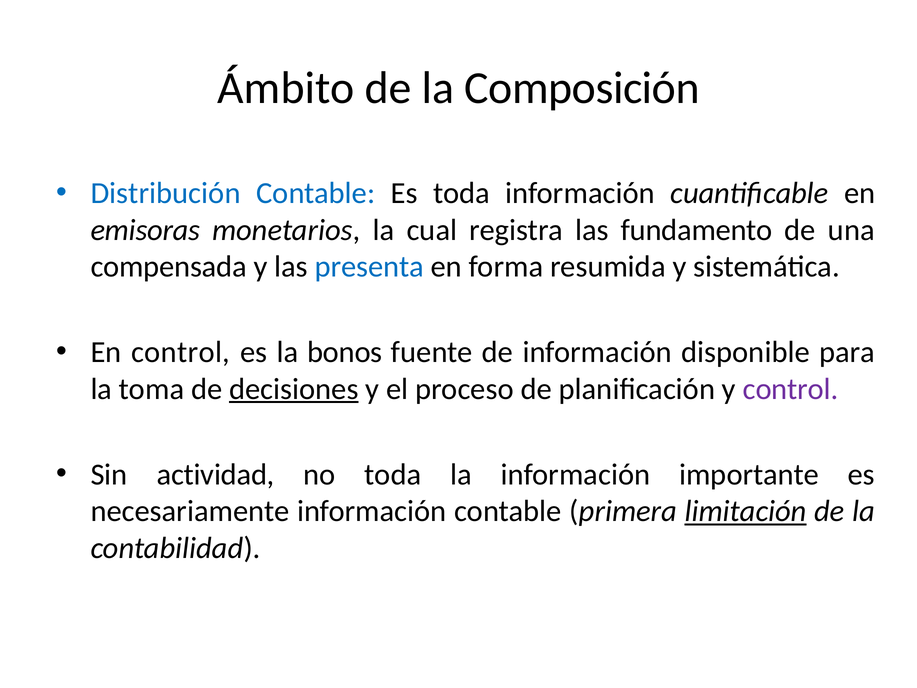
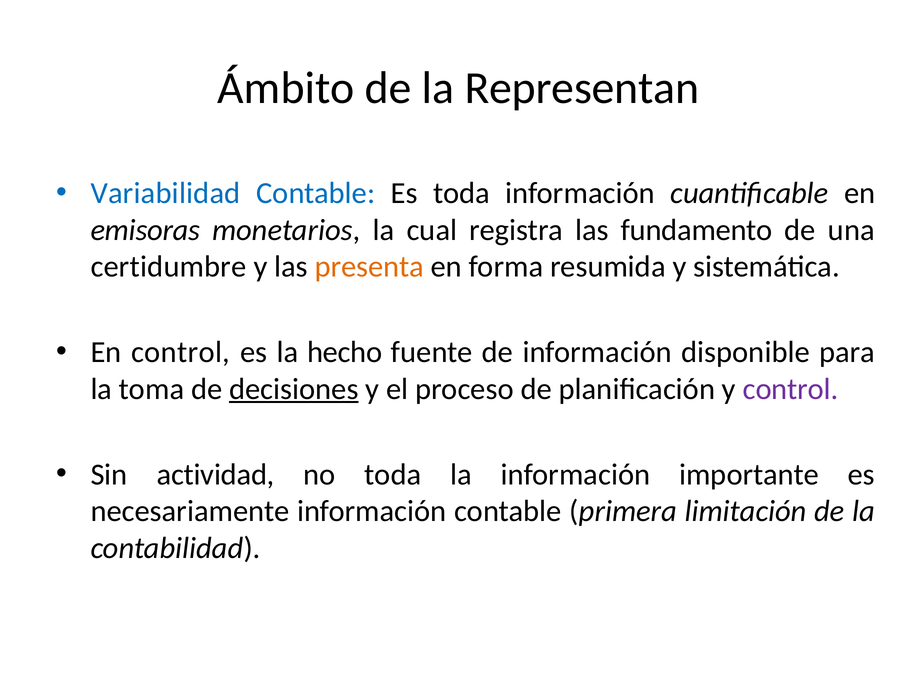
Composición: Composición -> Representan (582, 88)
Distribución: Distribución -> Variabilidad (166, 193)
compensada: compensada -> certidumbre (169, 267)
presenta colour: blue -> orange (369, 267)
bonos: bonos -> hecho (345, 352)
limitación underline: present -> none (746, 511)
